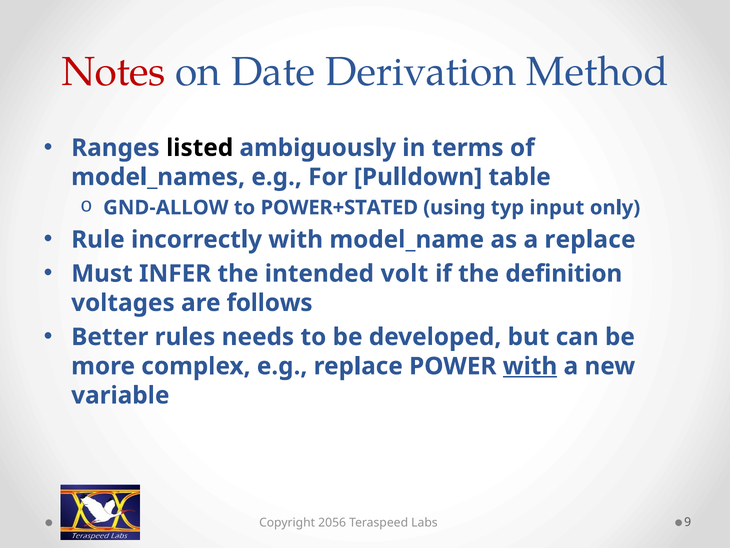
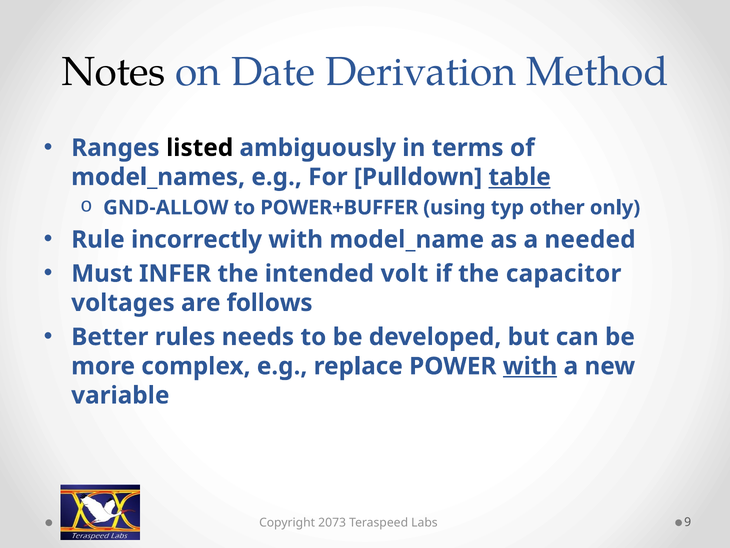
Notes colour: red -> black (114, 72)
table underline: none -> present (520, 177)
POWER+STATED: POWER+STATED -> POWER+BUFFER (339, 207)
input: input -> other (557, 207)
a replace: replace -> needed (590, 239)
definition: definition -> capacitor (564, 273)
2056: 2056 -> 2073 (332, 522)
